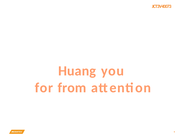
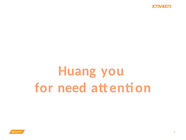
from: from -> need (72, 87)
